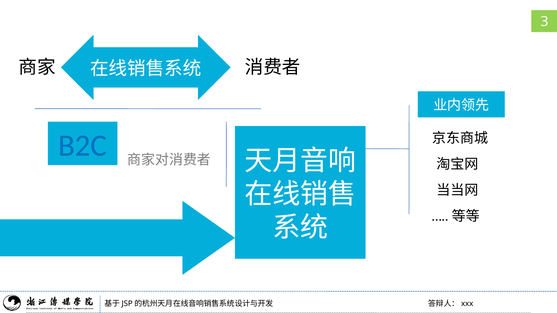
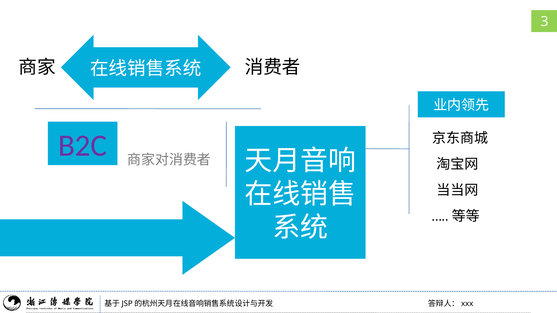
B2C colour: blue -> purple (83, 146)
